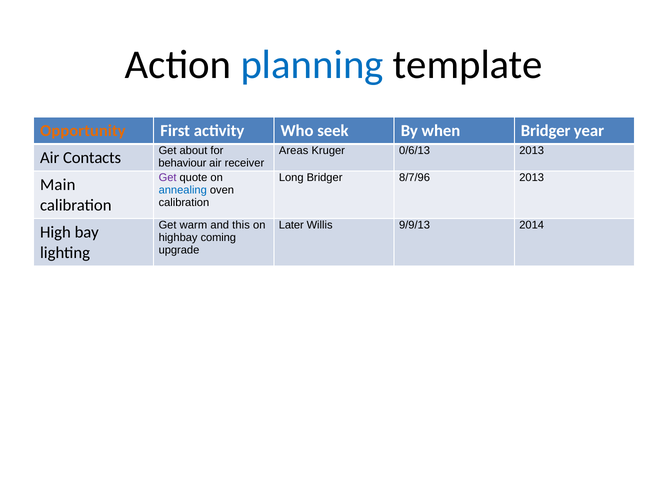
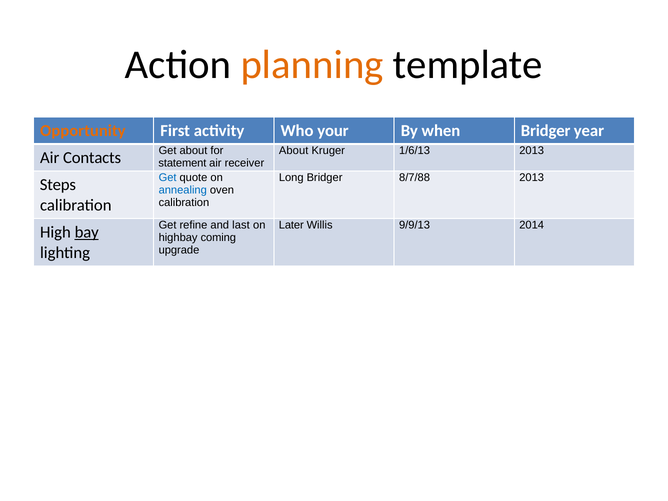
planning colour: blue -> orange (312, 65)
seek: seek -> your (333, 131)
Areas: Areas -> About (294, 150)
0/6/13: 0/6/13 -> 1/6/13 (415, 150)
behaviour: behaviour -> statement (182, 163)
Get colour: purple -> blue (168, 178)
8/7/96: 8/7/96 -> 8/7/88 (415, 178)
Main: Main -> Steps (58, 185)
warm: warm -> refine (193, 225)
this: this -> last (241, 225)
bay underline: none -> present (87, 232)
